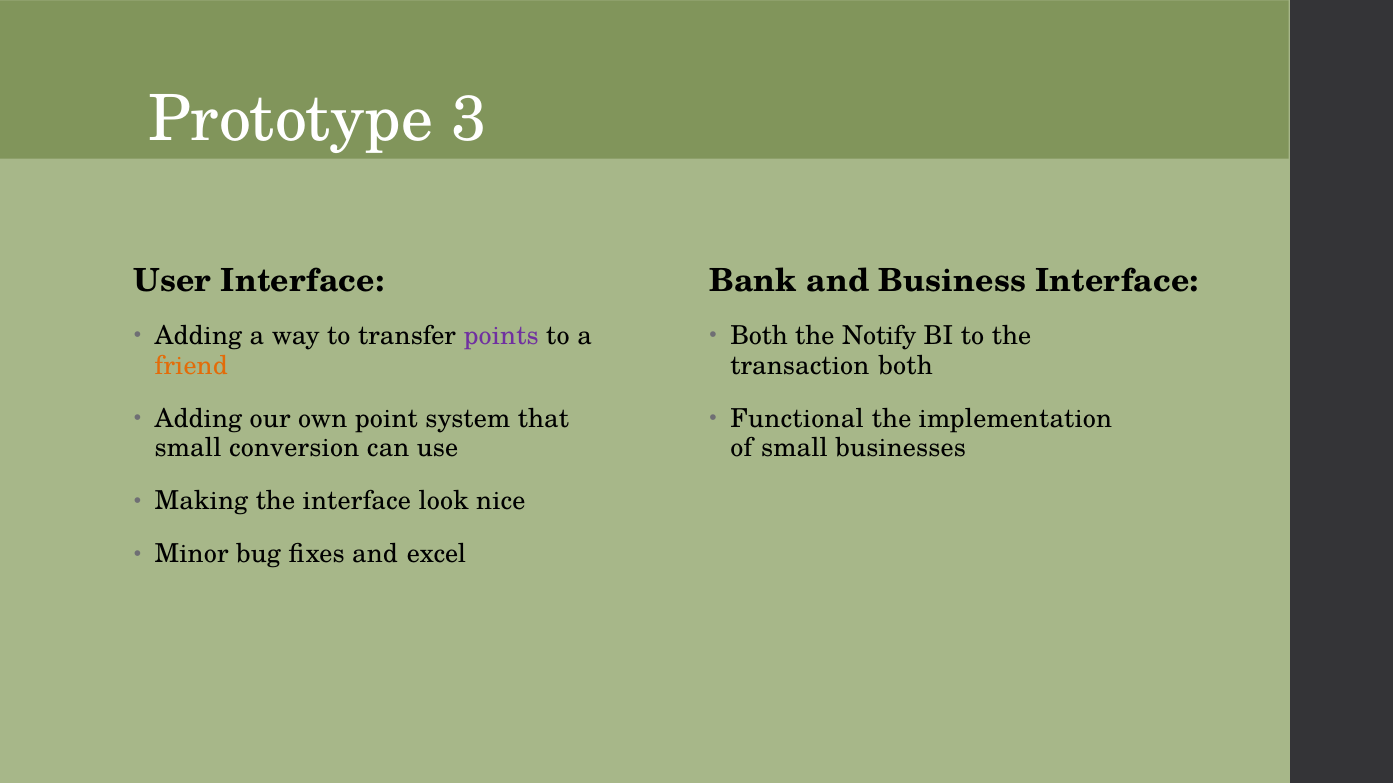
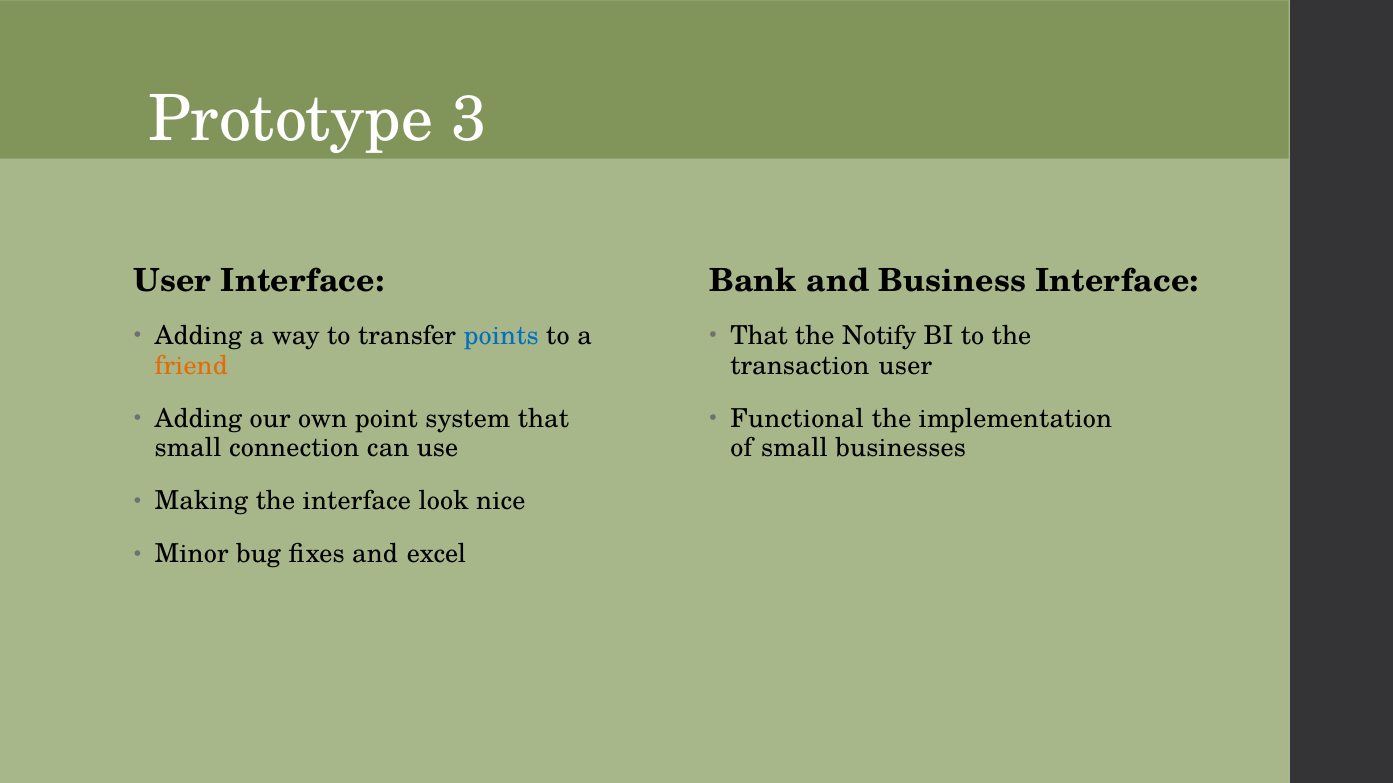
points colour: purple -> blue (501, 336)
Both: Both -> That (759, 336)
transaction both: both -> user (905, 366)
conversion: conversion -> connection (294, 449)
